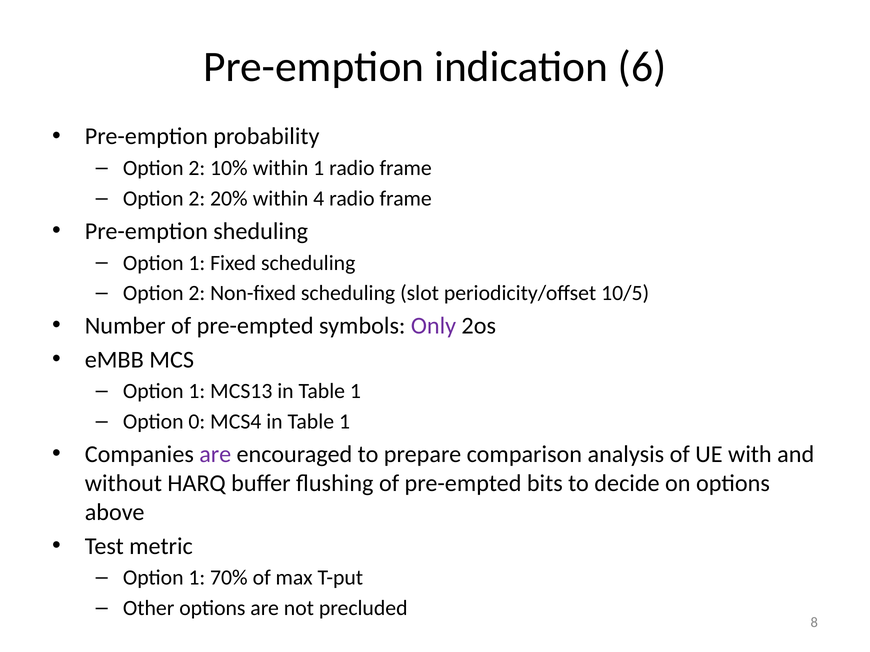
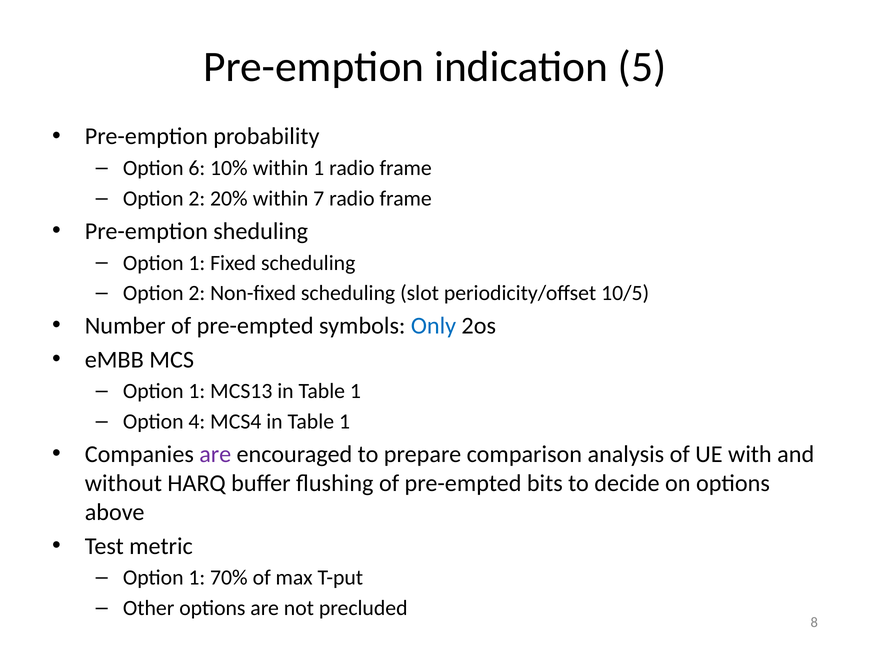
6: 6 -> 5 (642, 67)
2: 2 -> 6 (197, 168)
4: 4 -> 7 (319, 199)
Only colour: purple -> blue (434, 326)
0: 0 -> 4 (197, 422)
